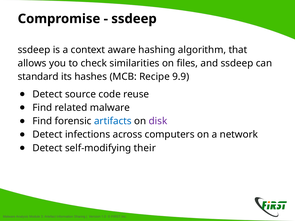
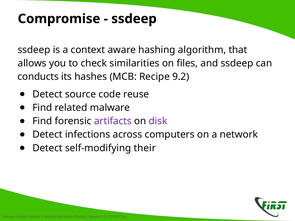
standard: standard -> conducts (38, 77)
9.9: 9.9 -> 9.2 (181, 77)
artifacts colour: blue -> purple (113, 121)
